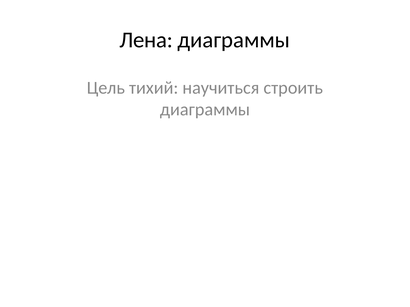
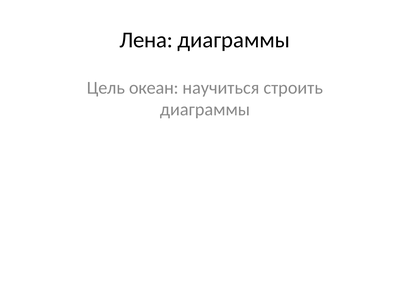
тихий: тихий -> океан (154, 88)
